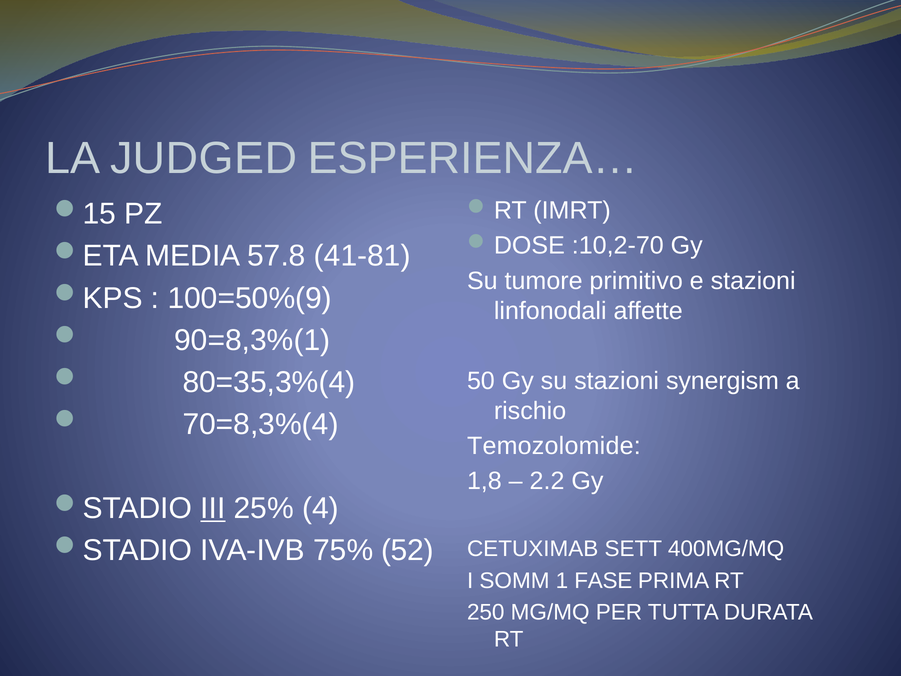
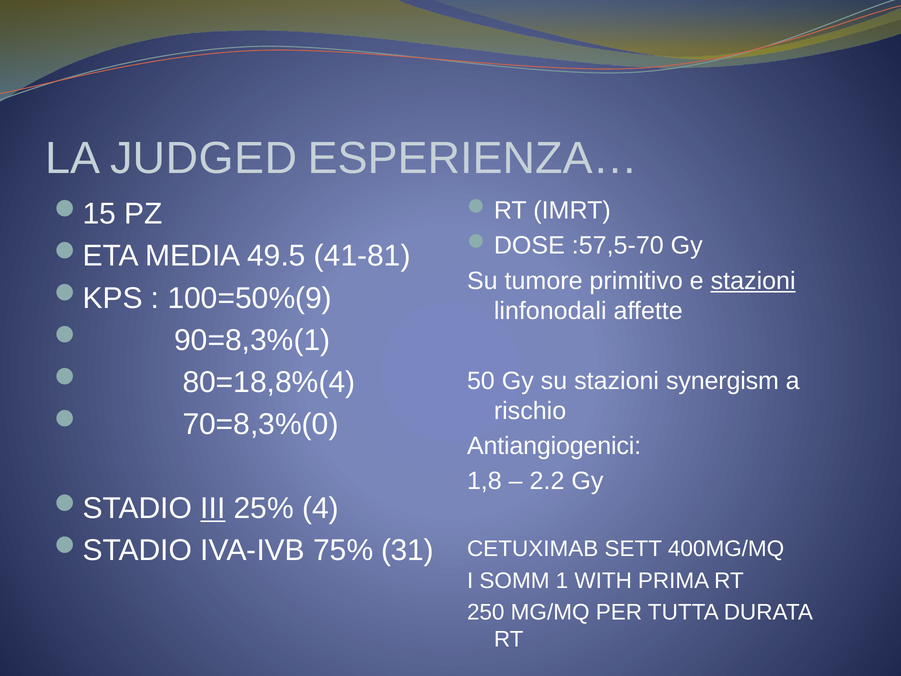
:10,2-70: :10,2-70 -> :57,5-70 (618, 246)
57.8: 57.8 -> 49.5 (276, 256)
stazioni underline: none -> present (753, 281)
80=35,3%(4: 80=35,3%(4 -> 80=18,8%(4 (269, 382)
70=8,3%(4: 70=8,3%(4 -> 70=8,3%(0 (261, 424)
Temozolomide: Temozolomide -> Antiangiogenici (554, 446)
52: 52 -> 31 (407, 550)
FASE: FASE -> WITH (603, 580)
